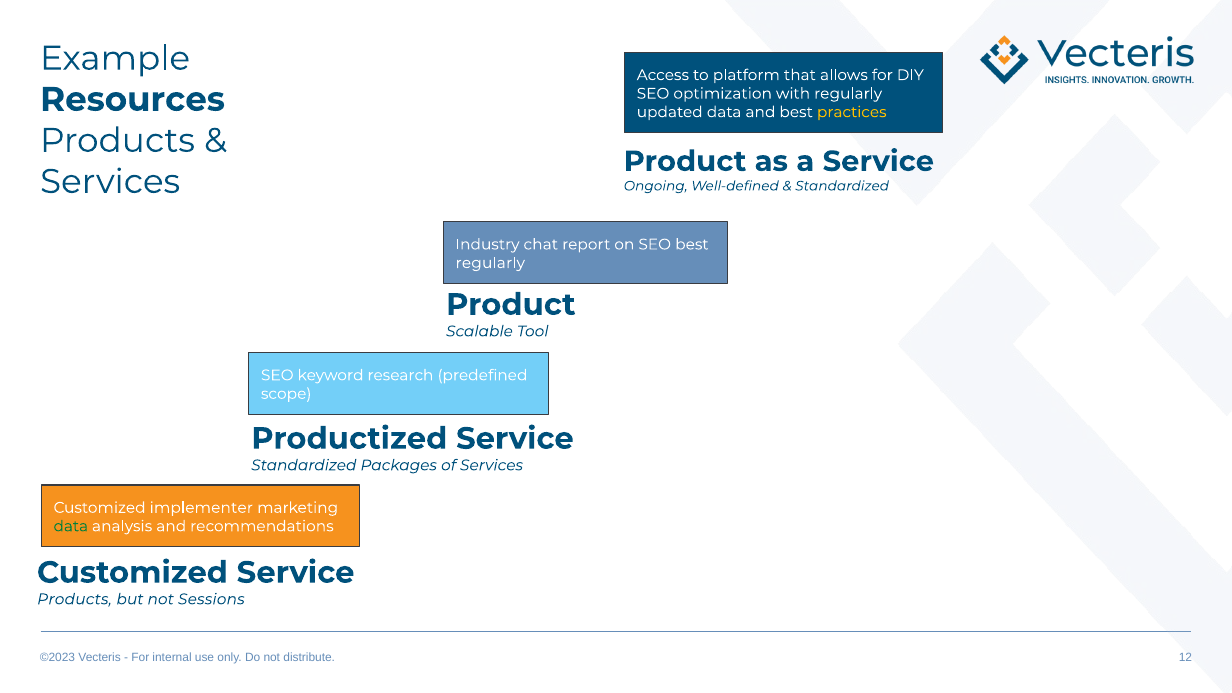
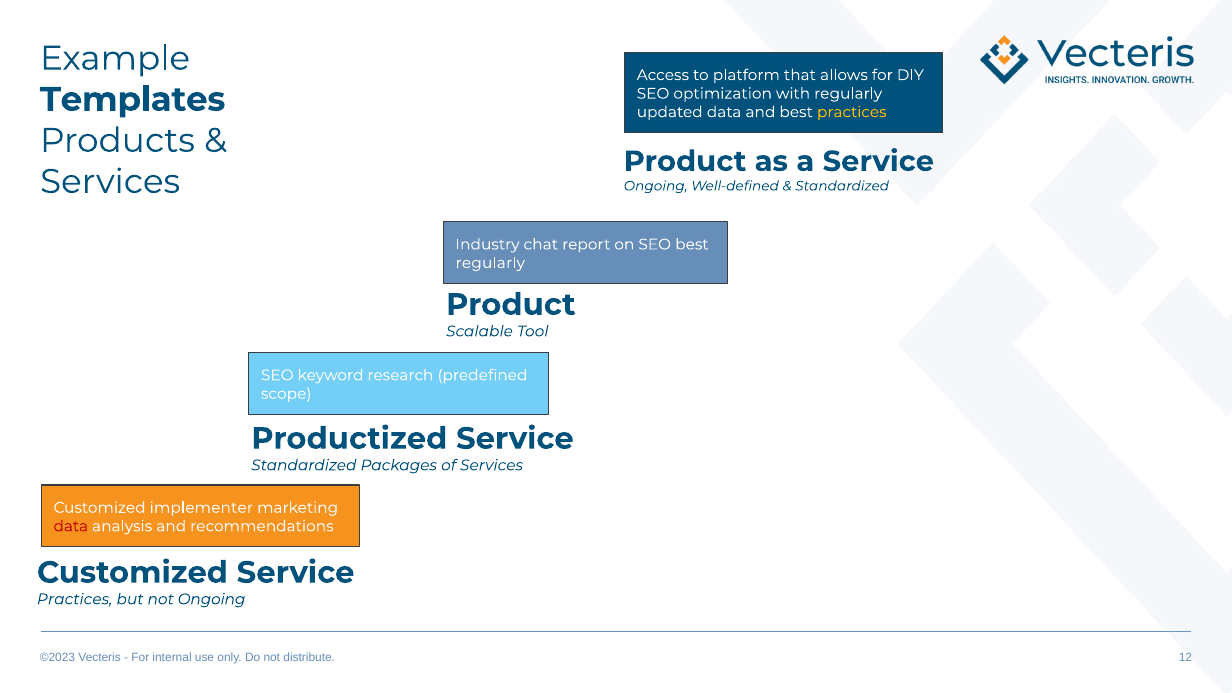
Resources: Resources -> Templates (133, 99)
data colour: green -> red (71, 526)
Products: Products -> Practices (75, 599)
not Sessions: Sessions -> Ongoing (212, 599)
